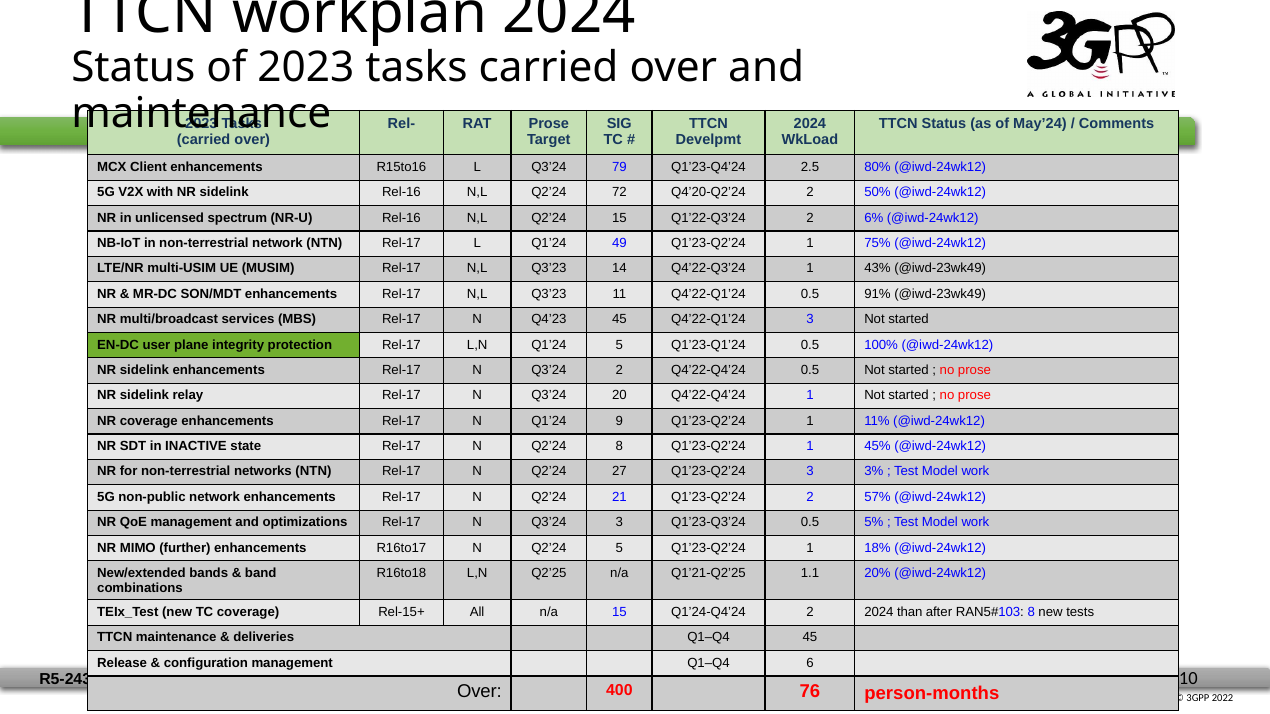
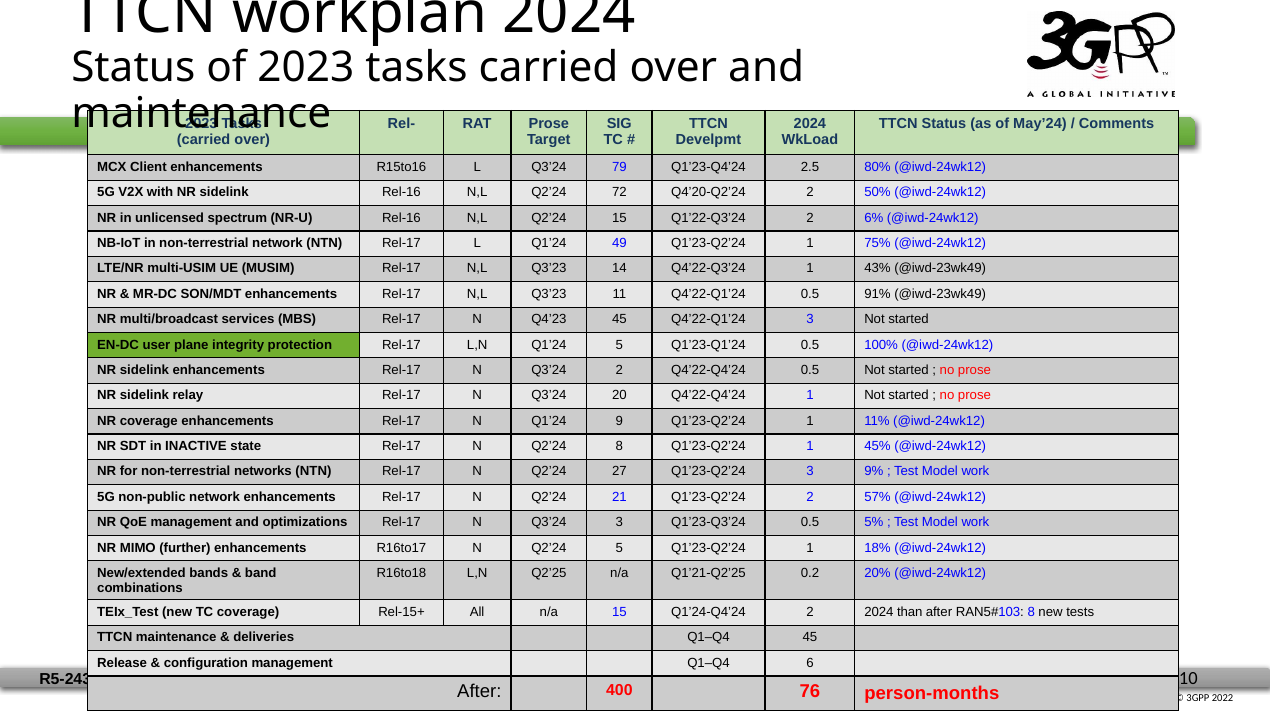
3%: 3% -> 9% (874, 472)
1.1: 1.1 -> 0.2 (810, 573)
Over: Over -> After (479, 692)
